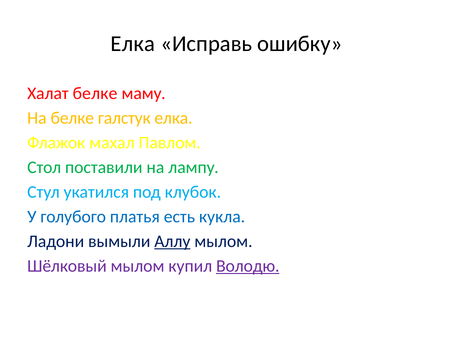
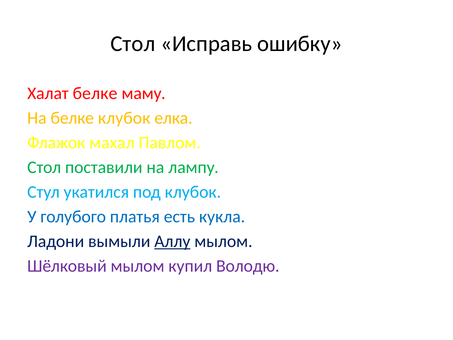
Елка: Елка -> Стол (133, 43)
белке галстук: галстук -> клубок (124, 118)
Володю underline: present -> none (248, 266)
